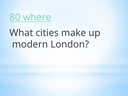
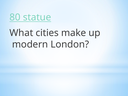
where: where -> statue (37, 17)
